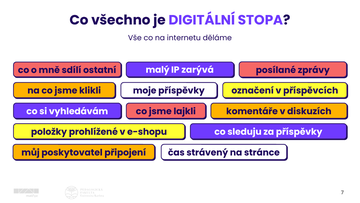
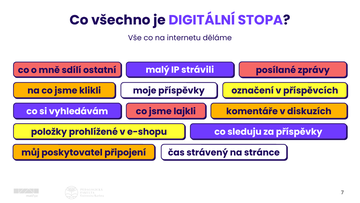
zarývá: zarývá -> strávili (198, 70)
